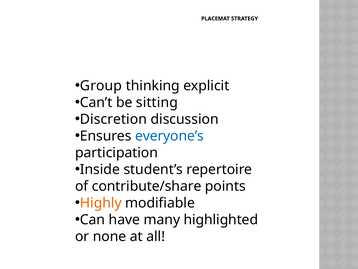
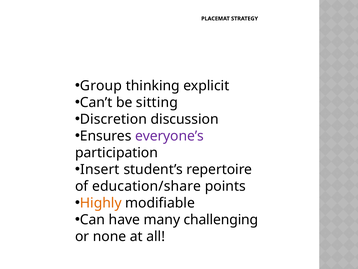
everyone’s colour: blue -> purple (169, 136)
Inside: Inside -> Insert (100, 169)
contribute/share: contribute/share -> education/share (147, 186)
highlighted: highlighted -> challenging (221, 219)
